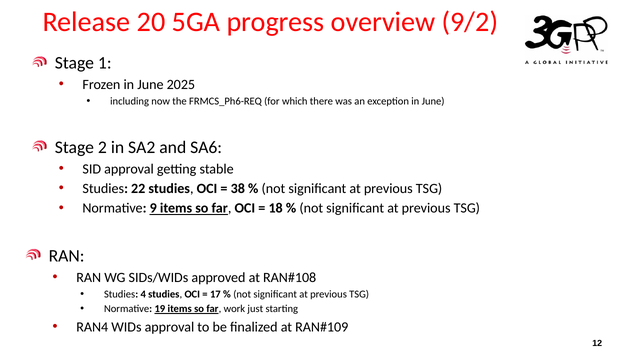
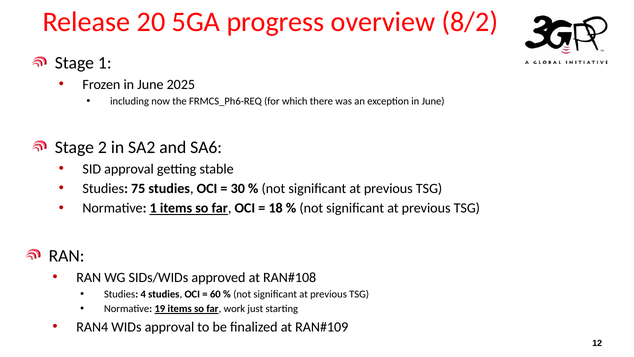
9/2: 9/2 -> 8/2 (470, 22)
22: 22 -> 75 (138, 188)
38: 38 -> 30 (238, 188)
Normative 9: 9 -> 1 (153, 208)
17: 17 -> 60 (215, 294)
